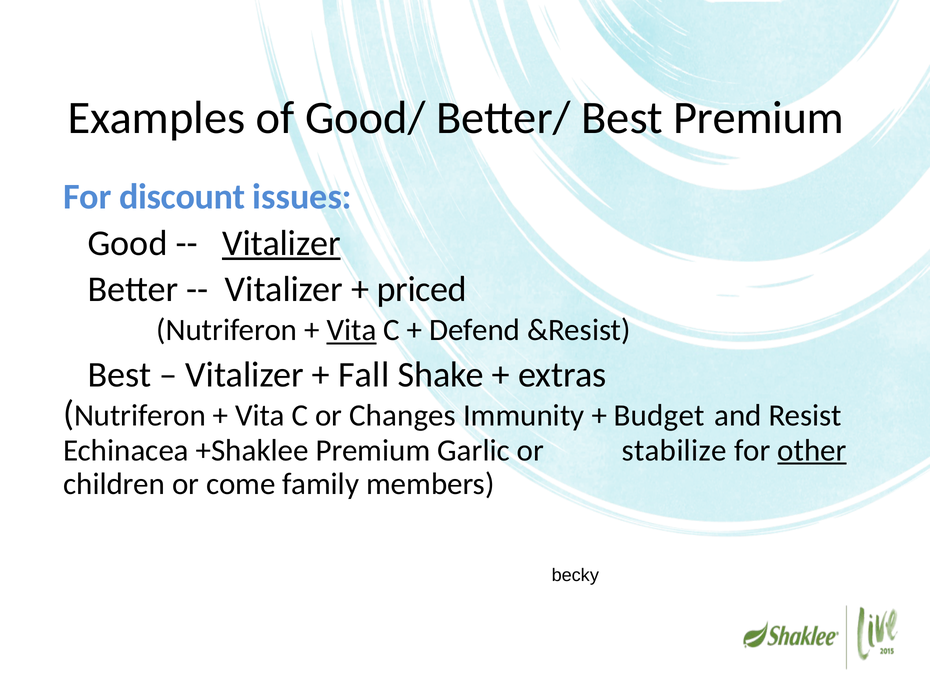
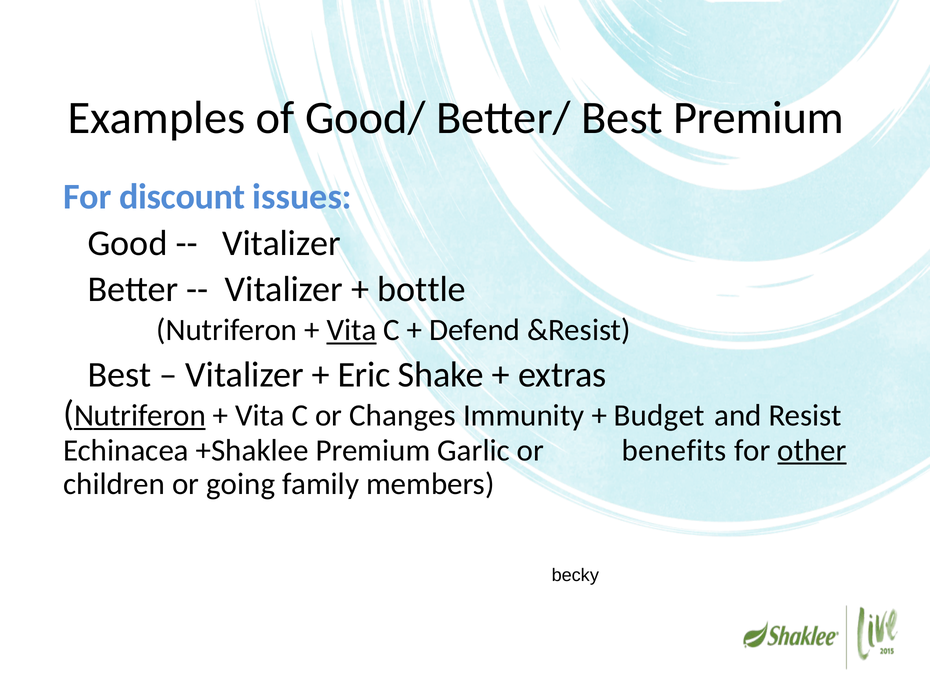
Vitalizer underline: present -> none (281, 243)
priced: priced -> bottle (422, 289)
Fall: Fall -> Eric (364, 375)
Nutriferon underline: none -> present (140, 415)
stabilize: stabilize -> benefits (674, 450)
come: come -> going (241, 483)
